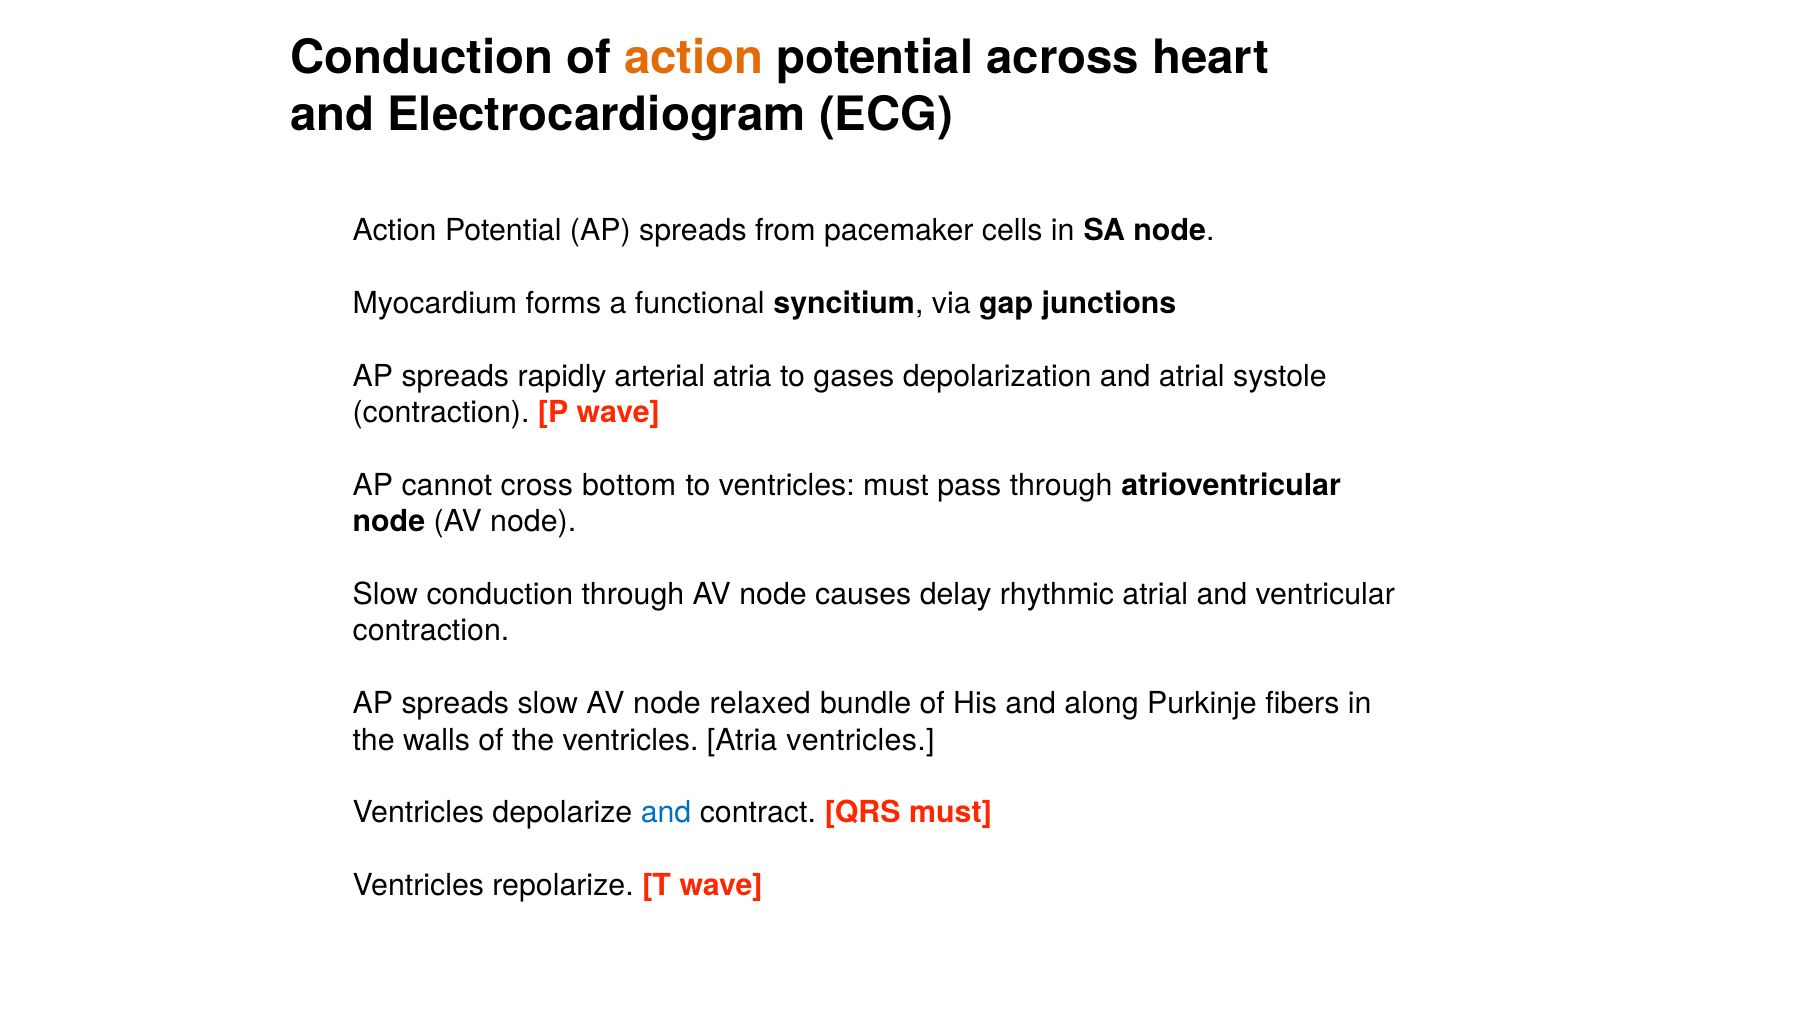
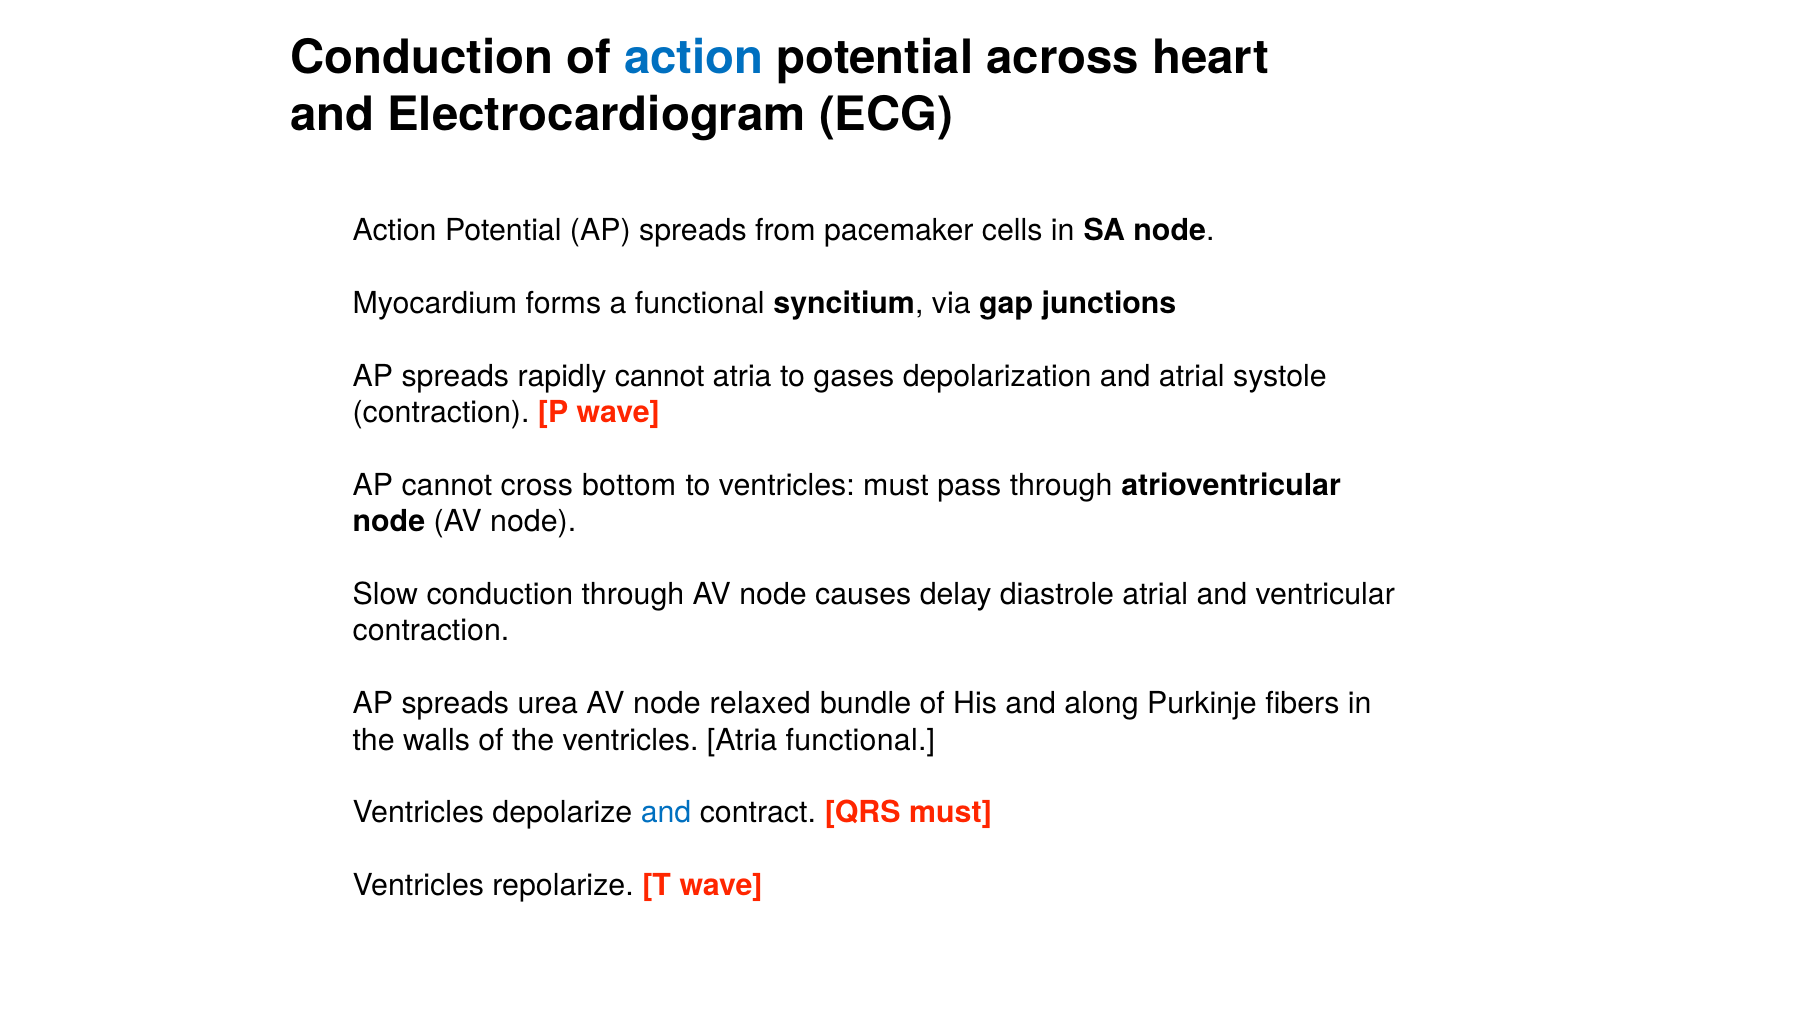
action colour: orange -> blue (694, 58)
rapidly arterial: arterial -> cannot (660, 376)
rhythmic: rhythmic -> diastrole (1057, 595)
spreads slow: slow -> urea (548, 704)
Atria ventricles: ventricles -> functional (860, 740)
